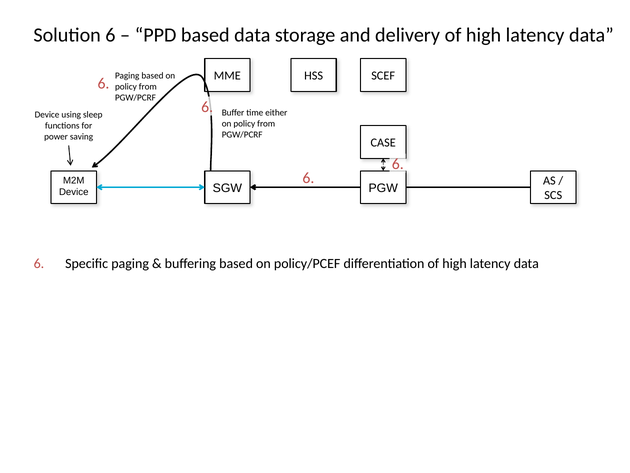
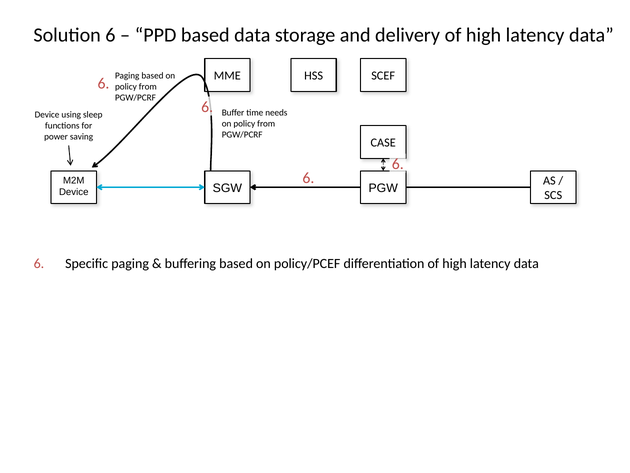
either: either -> needs (276, 113)
